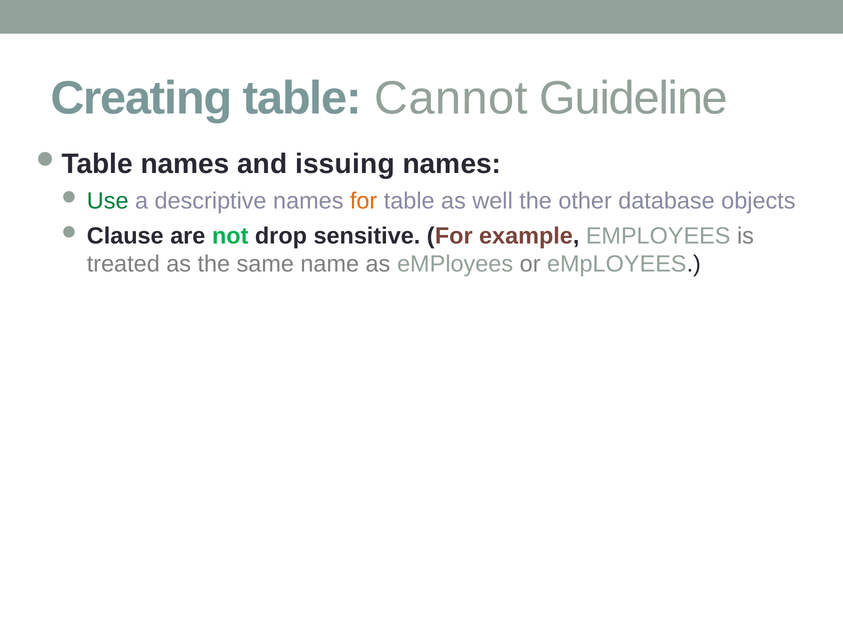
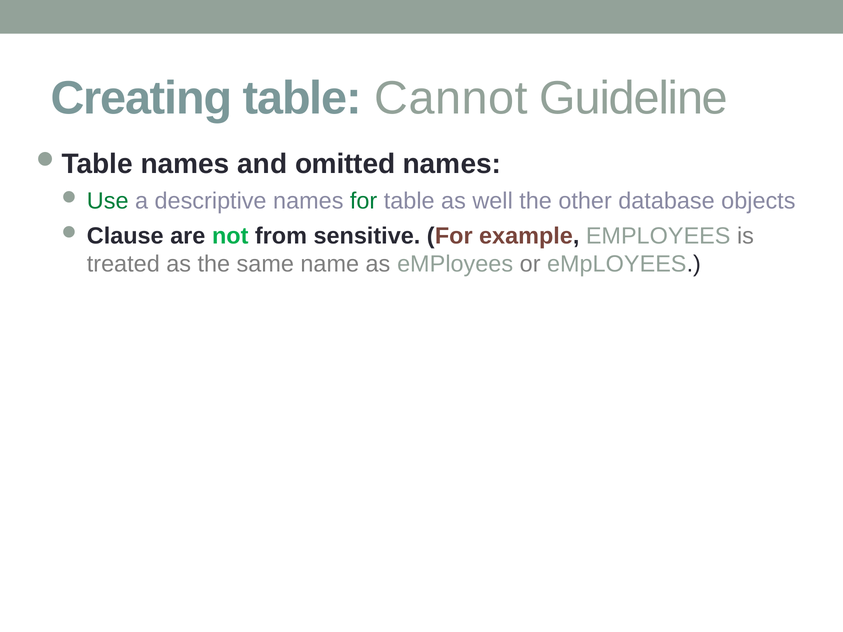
issuing: issuing -> omitted (345, 164)
for colour: orange -> green (364, 201)
drop: drop -> from (281, 236)
